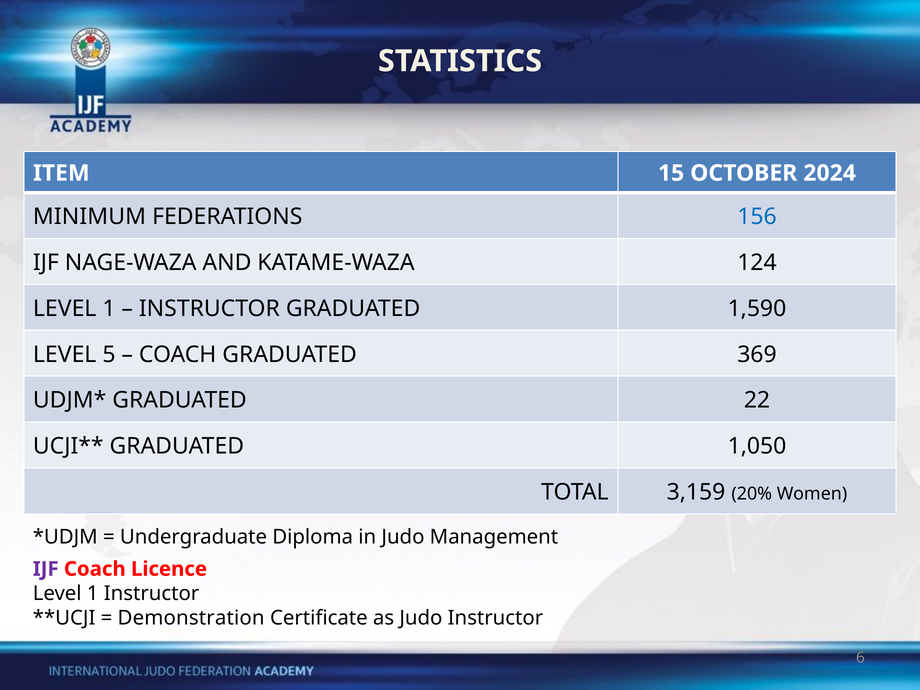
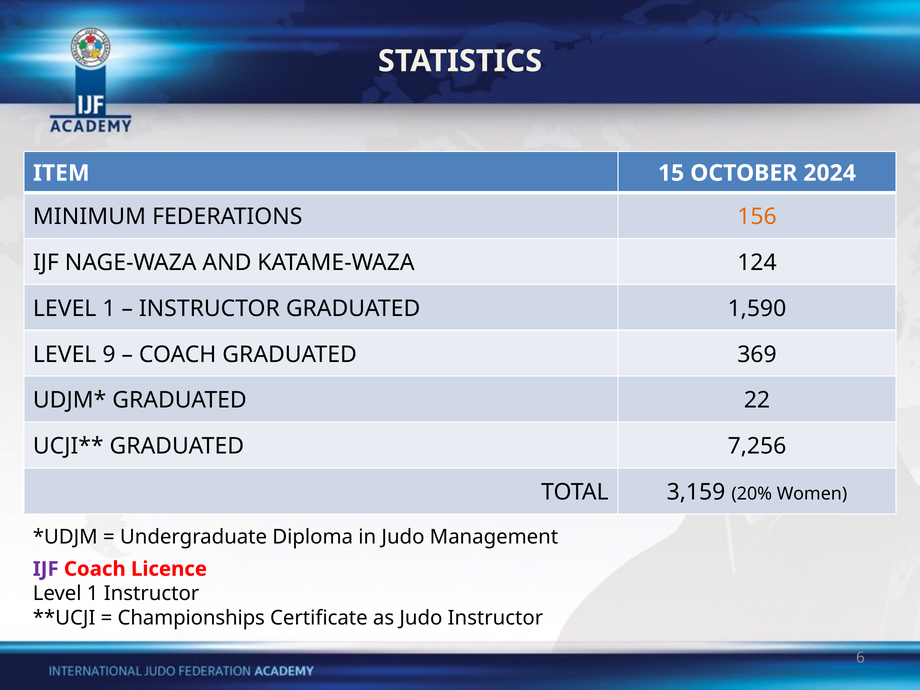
156 colour: blue -> orange (757, 217)
5: 5 -> 9 (109, 354)
1,050: 1,050 -> 7,256 (757, 446)
Demonstration: Demonstration -> Championships (191, 618)
